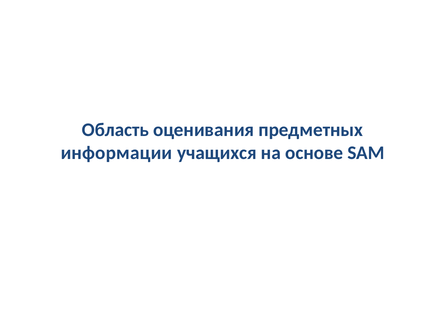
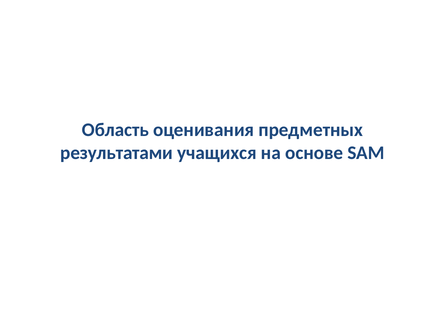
информации: информации -> результатами (117, 153)
